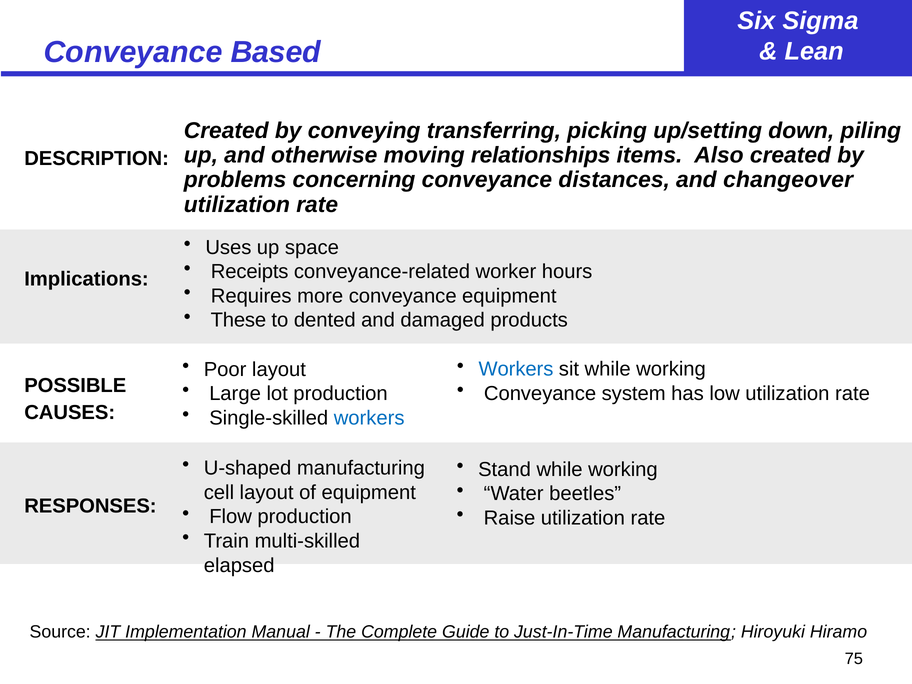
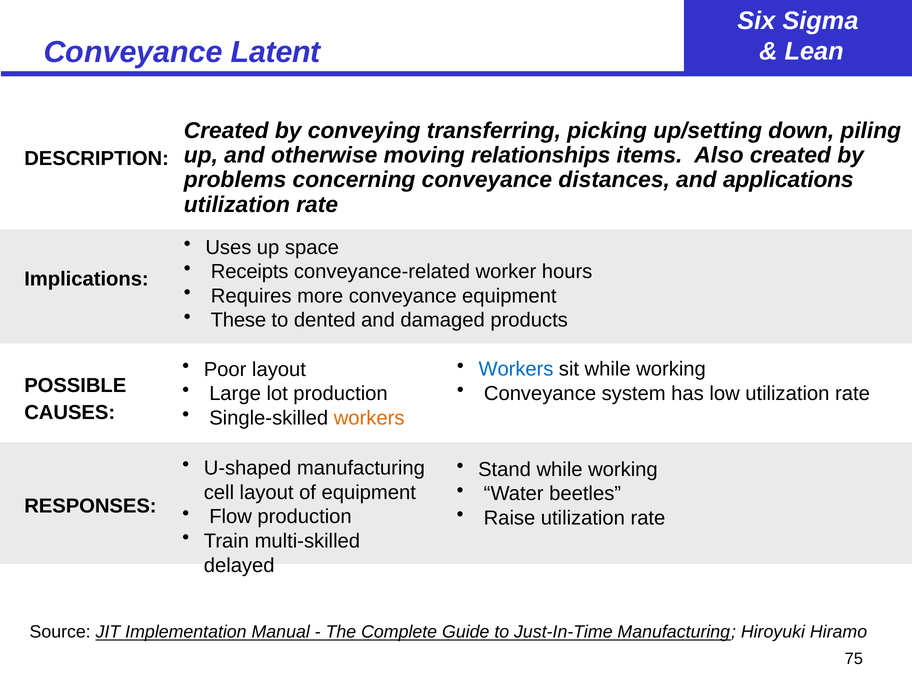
Based: Based -> Latent (276, 52)
changeover: changeover -> applications (788, 180)
workers colour: blue -> orange (369, 418)
elapsed: elapsed -> delayed (239, 565)
